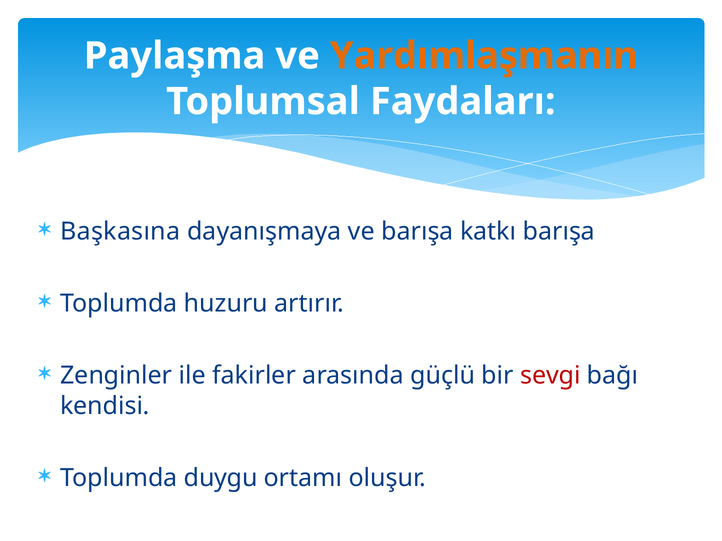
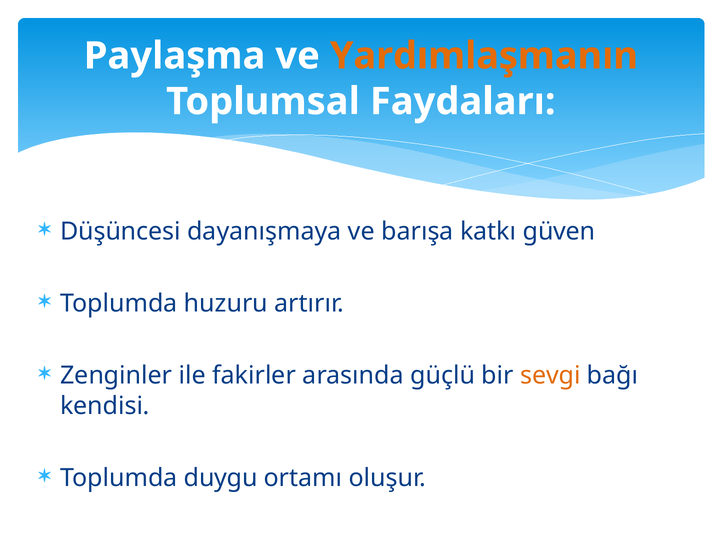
Başkasına: Başkasına -> Düşüncesi (120, 232)
katkı barışa: barışa -> güven (559, 232)
sevgi colour: red -> orange (550, 376)
